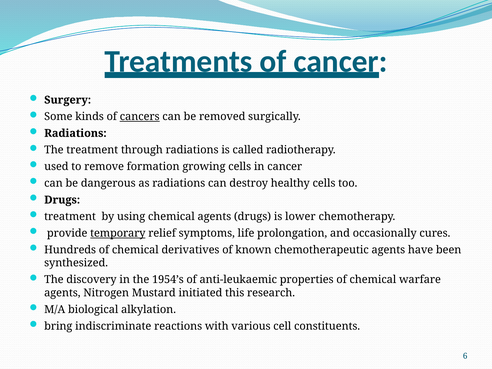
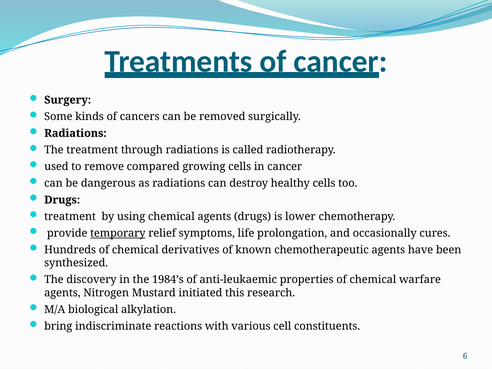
cancers underline: present -> none (140, 117)
formation: formation -> compared (153, 167)
1954’s: 1954’s -> 1984’s (168, 280)
